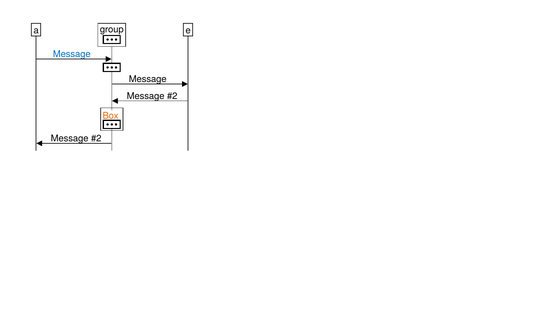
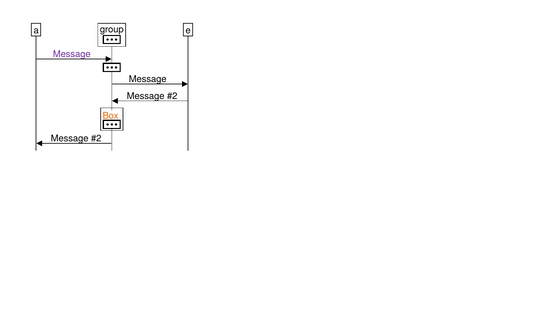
Message colour: blue -> purple (72, 54)
